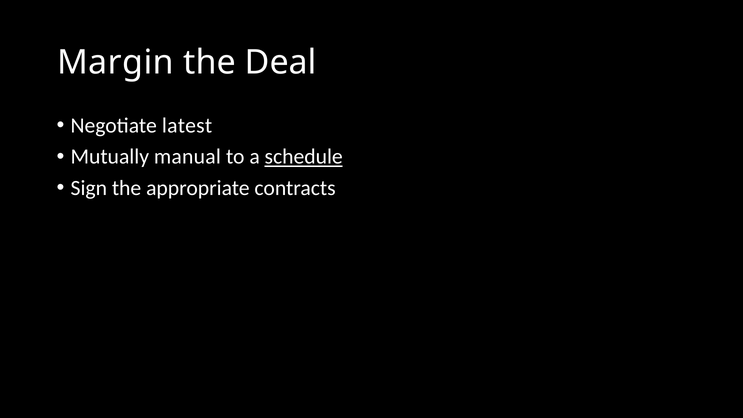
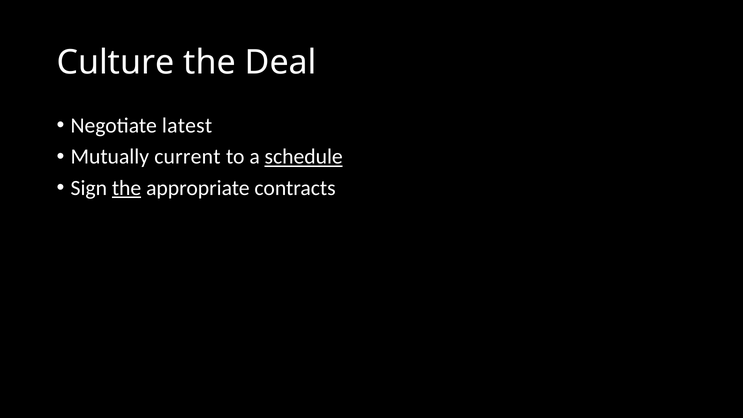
Margin: Margin -> Culture (116, 62)
manual: manual -> current (187, 157)
the underline: none -> present (127, 188)
